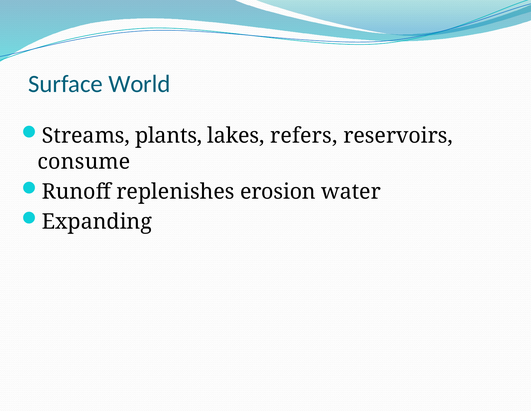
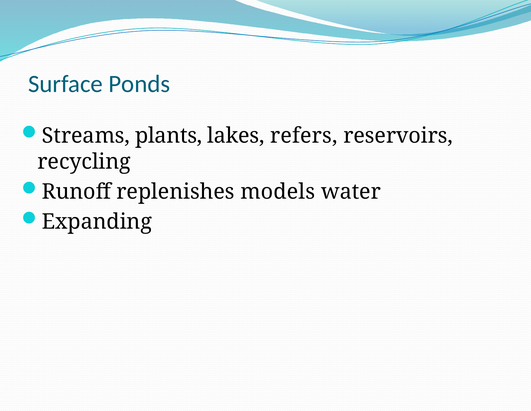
World: World -> Ponds (139, 84)
consume: consume -> recycling (84, 161)
erosion: erosion -> models (278, 191)
